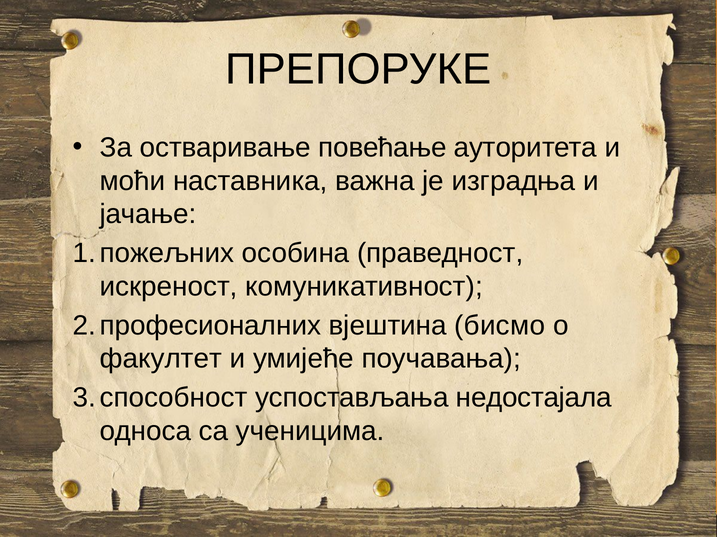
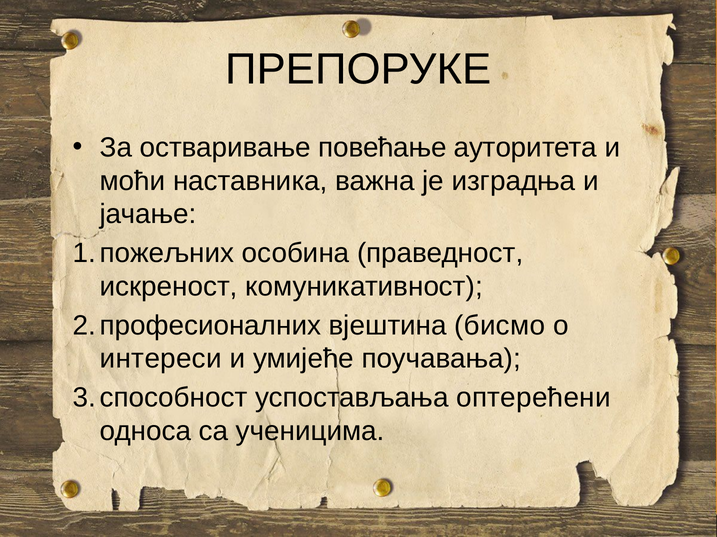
факултет: факултет -> интереси (161, 359)
недостајала: недостајала -> оптерећени (533, 398)
